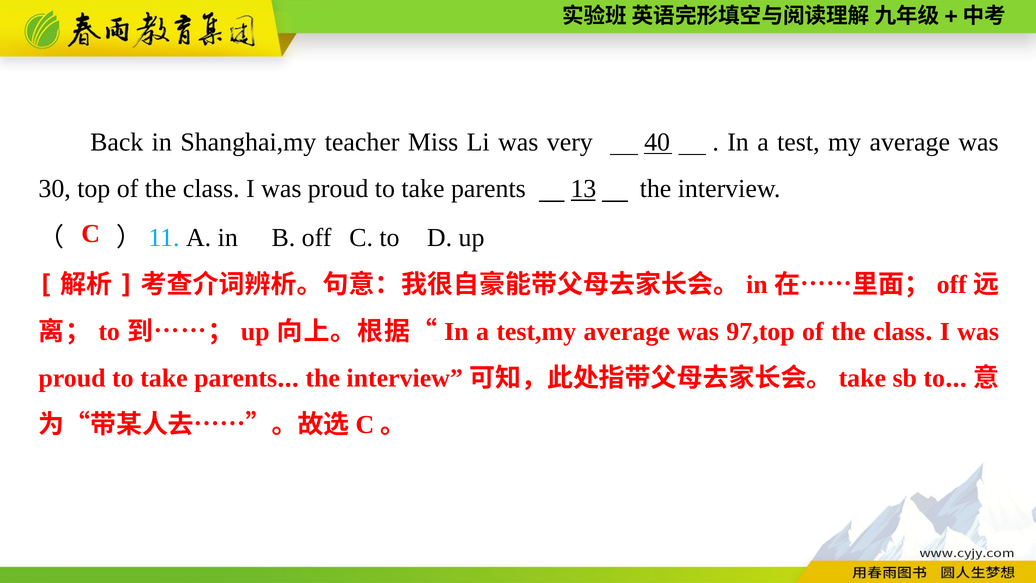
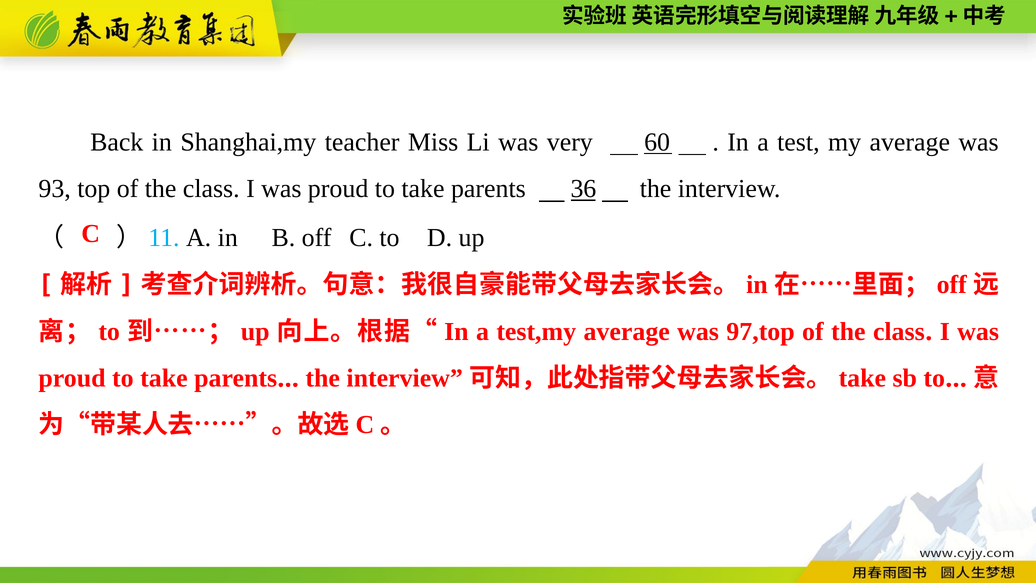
40: 40 -> 60 (657, 142)
30: 30 -> 93 (55, 189)
13: 13 -> 36 (583, 189)
